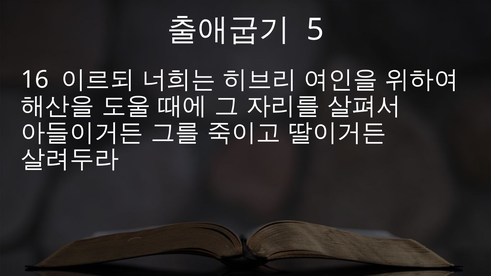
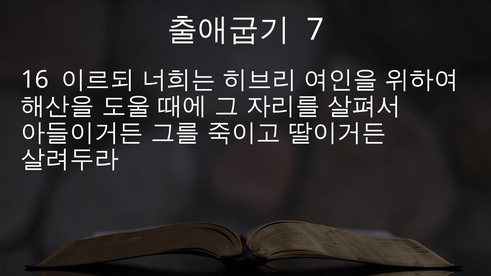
5: 5 -> 7 (315, 30)
